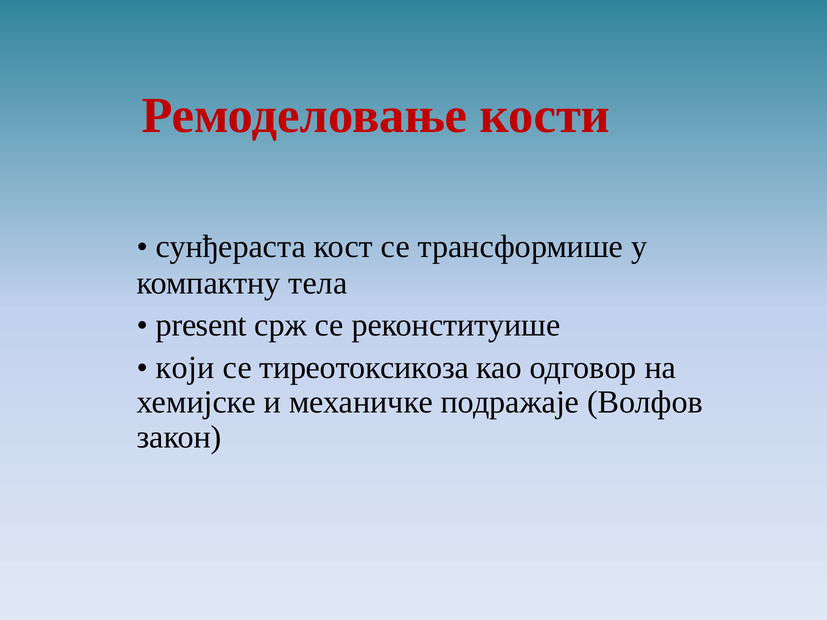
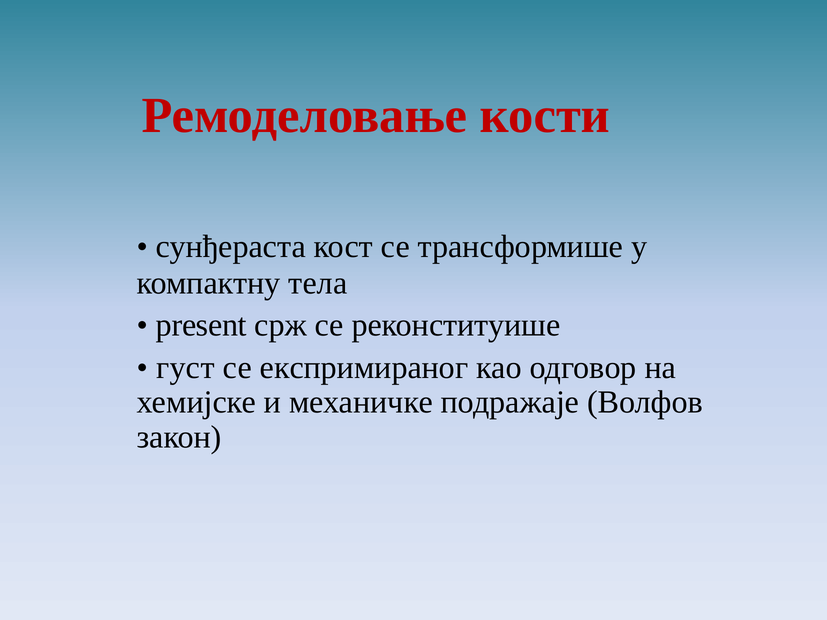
који: који -> густ (185, 368)
тиреотоксикоза: тиреотоксикоза -> експримираног (364, 368)
